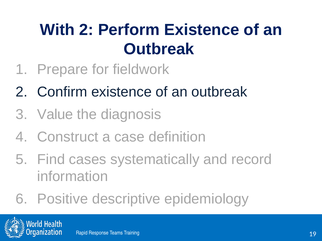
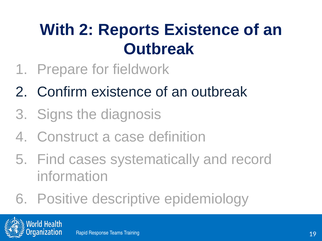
Perform: Perform -> Reports (129, 30)
Value: Value -> Signs (55, 115)
